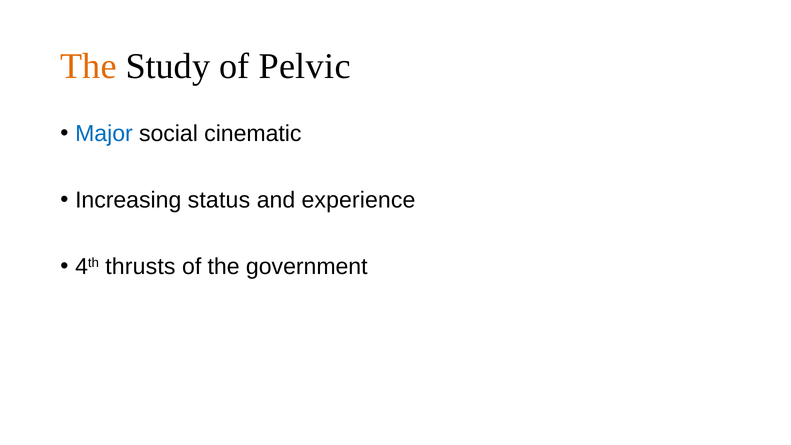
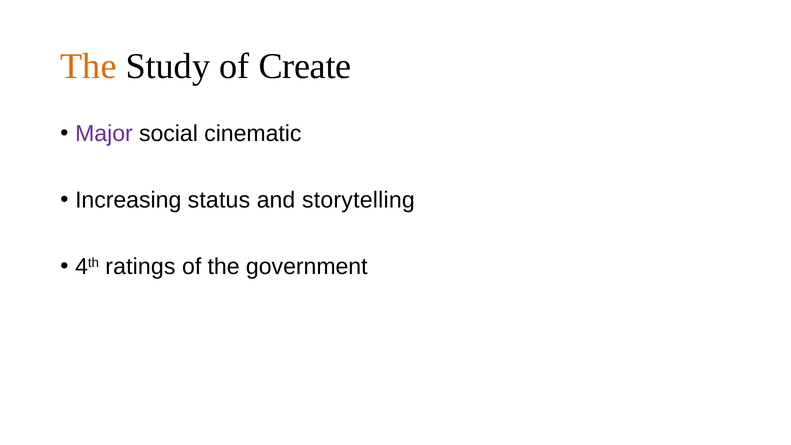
Pelvic: Pelvic -> Create (305, 66)
Major colour: blue -> purple (104, 134)
experience: experience -> storytelling (358, 200)
thrusts: thrusts -> ratings (140, 266)
